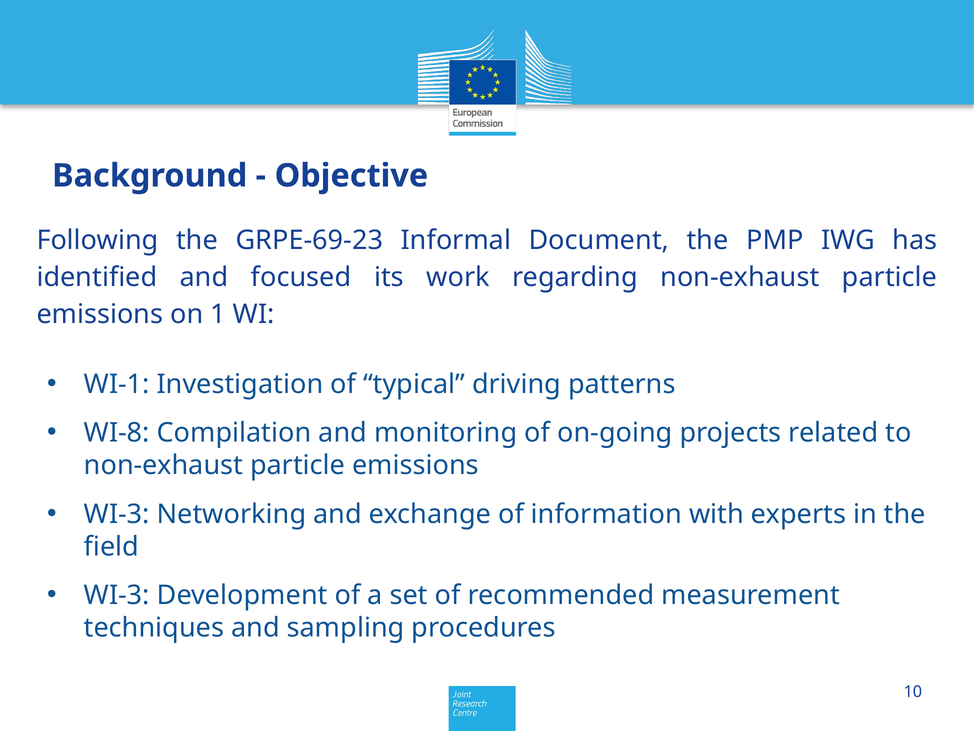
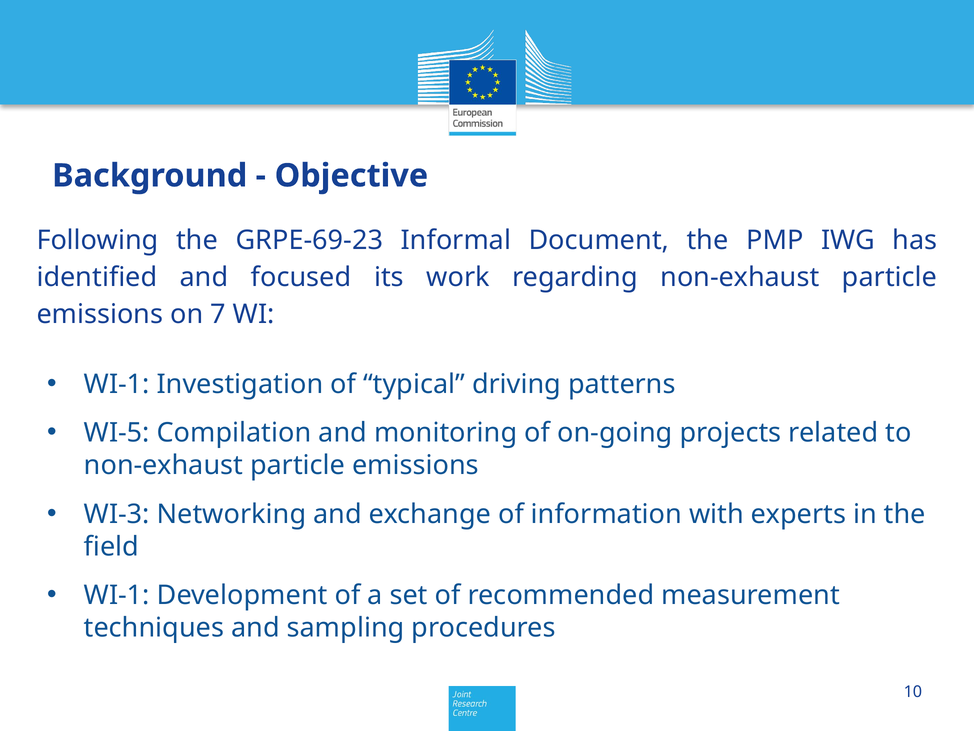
1: 1 -> 7 (218, 314)
WI-8: WI-8 -> WI-5 (117, 433)
WI-3: WI-3 -> WI-1 (117, 595)
